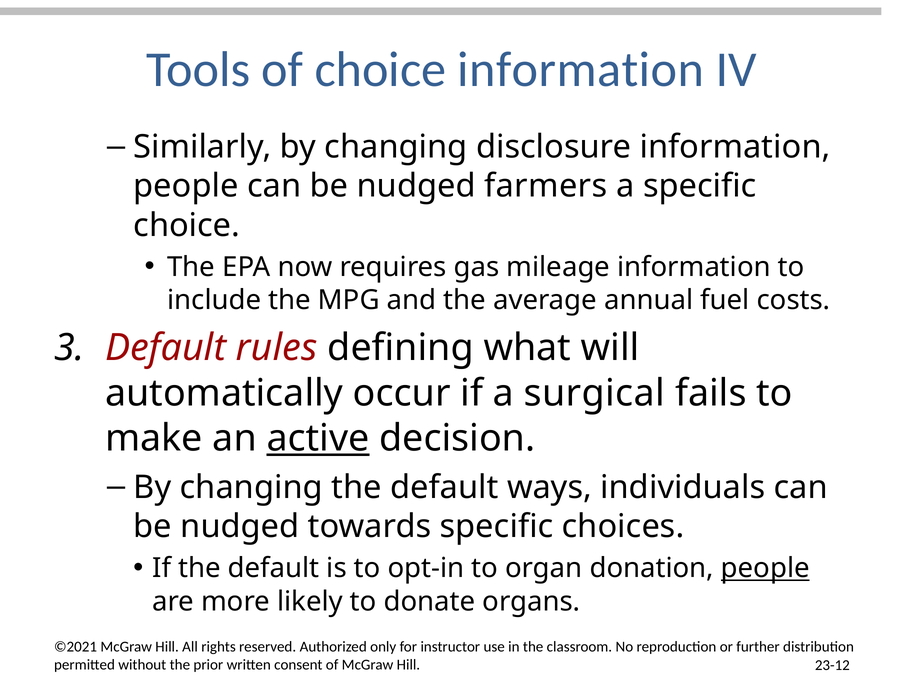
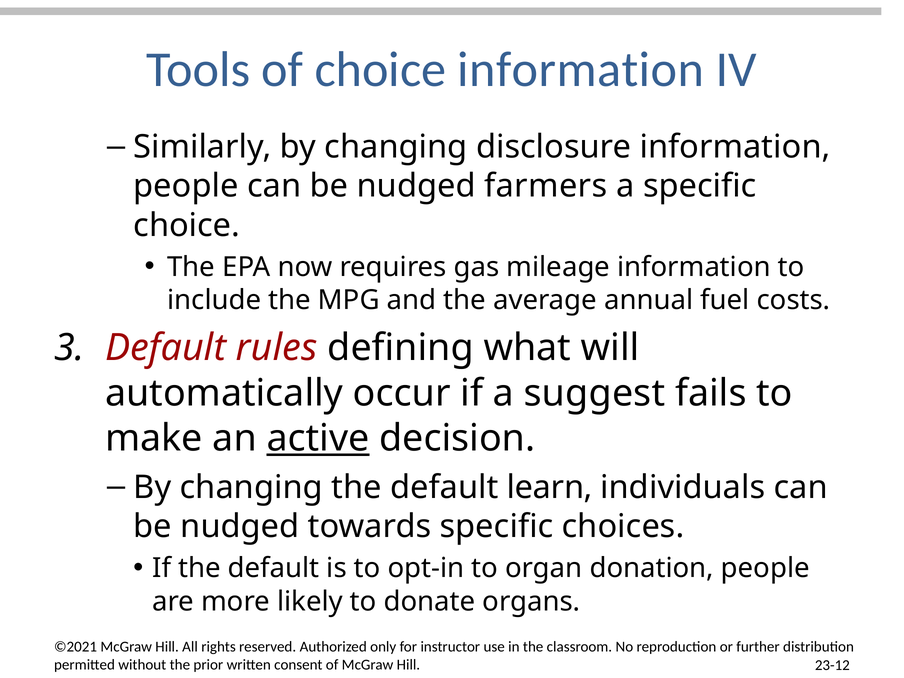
surgical: surgical -> suggest (595, 393)
ways: ways -> learn (550, 487)
people underline: present -> none (765, 568)
